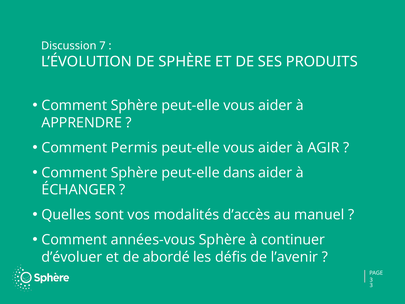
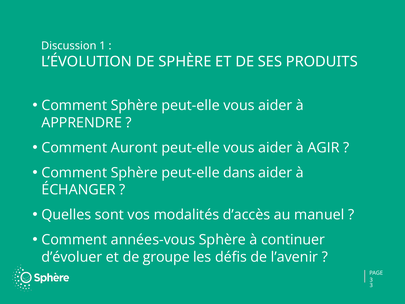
7: 7 -> 1 (102, 46)
Permis: Permis -> Auront (134, 148)
abordé: abordé -> groupe (166, 257)
